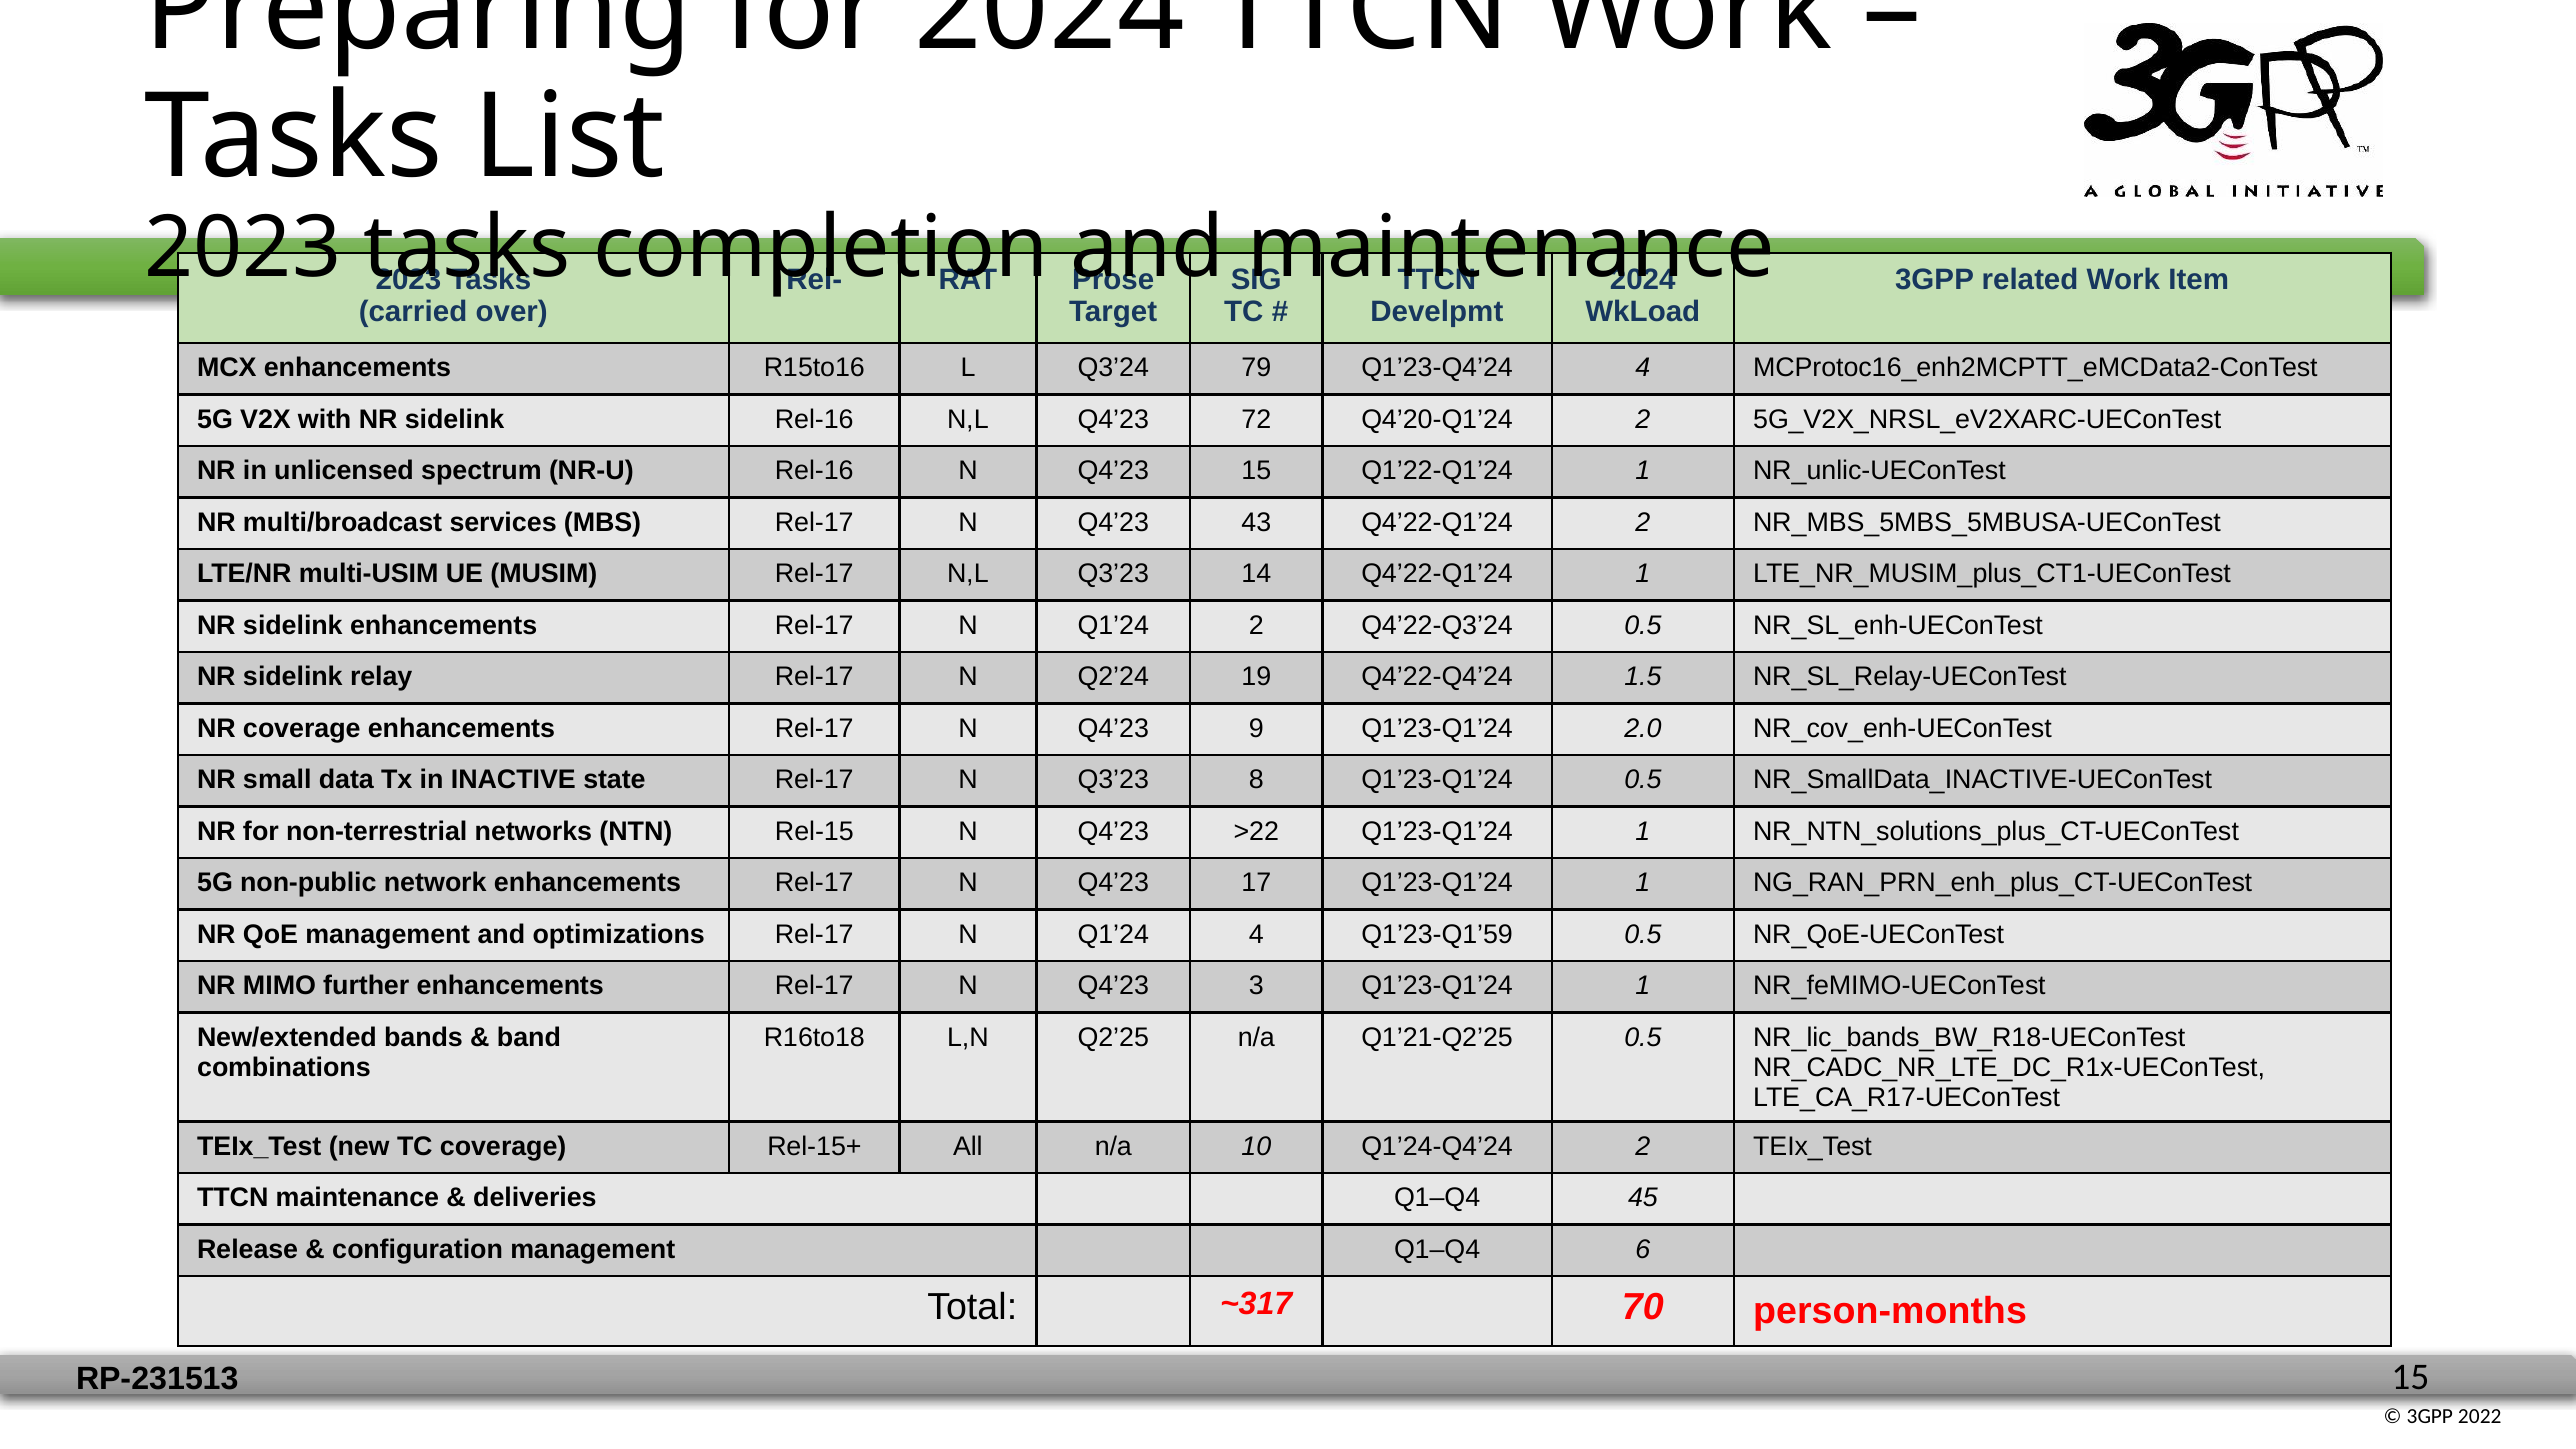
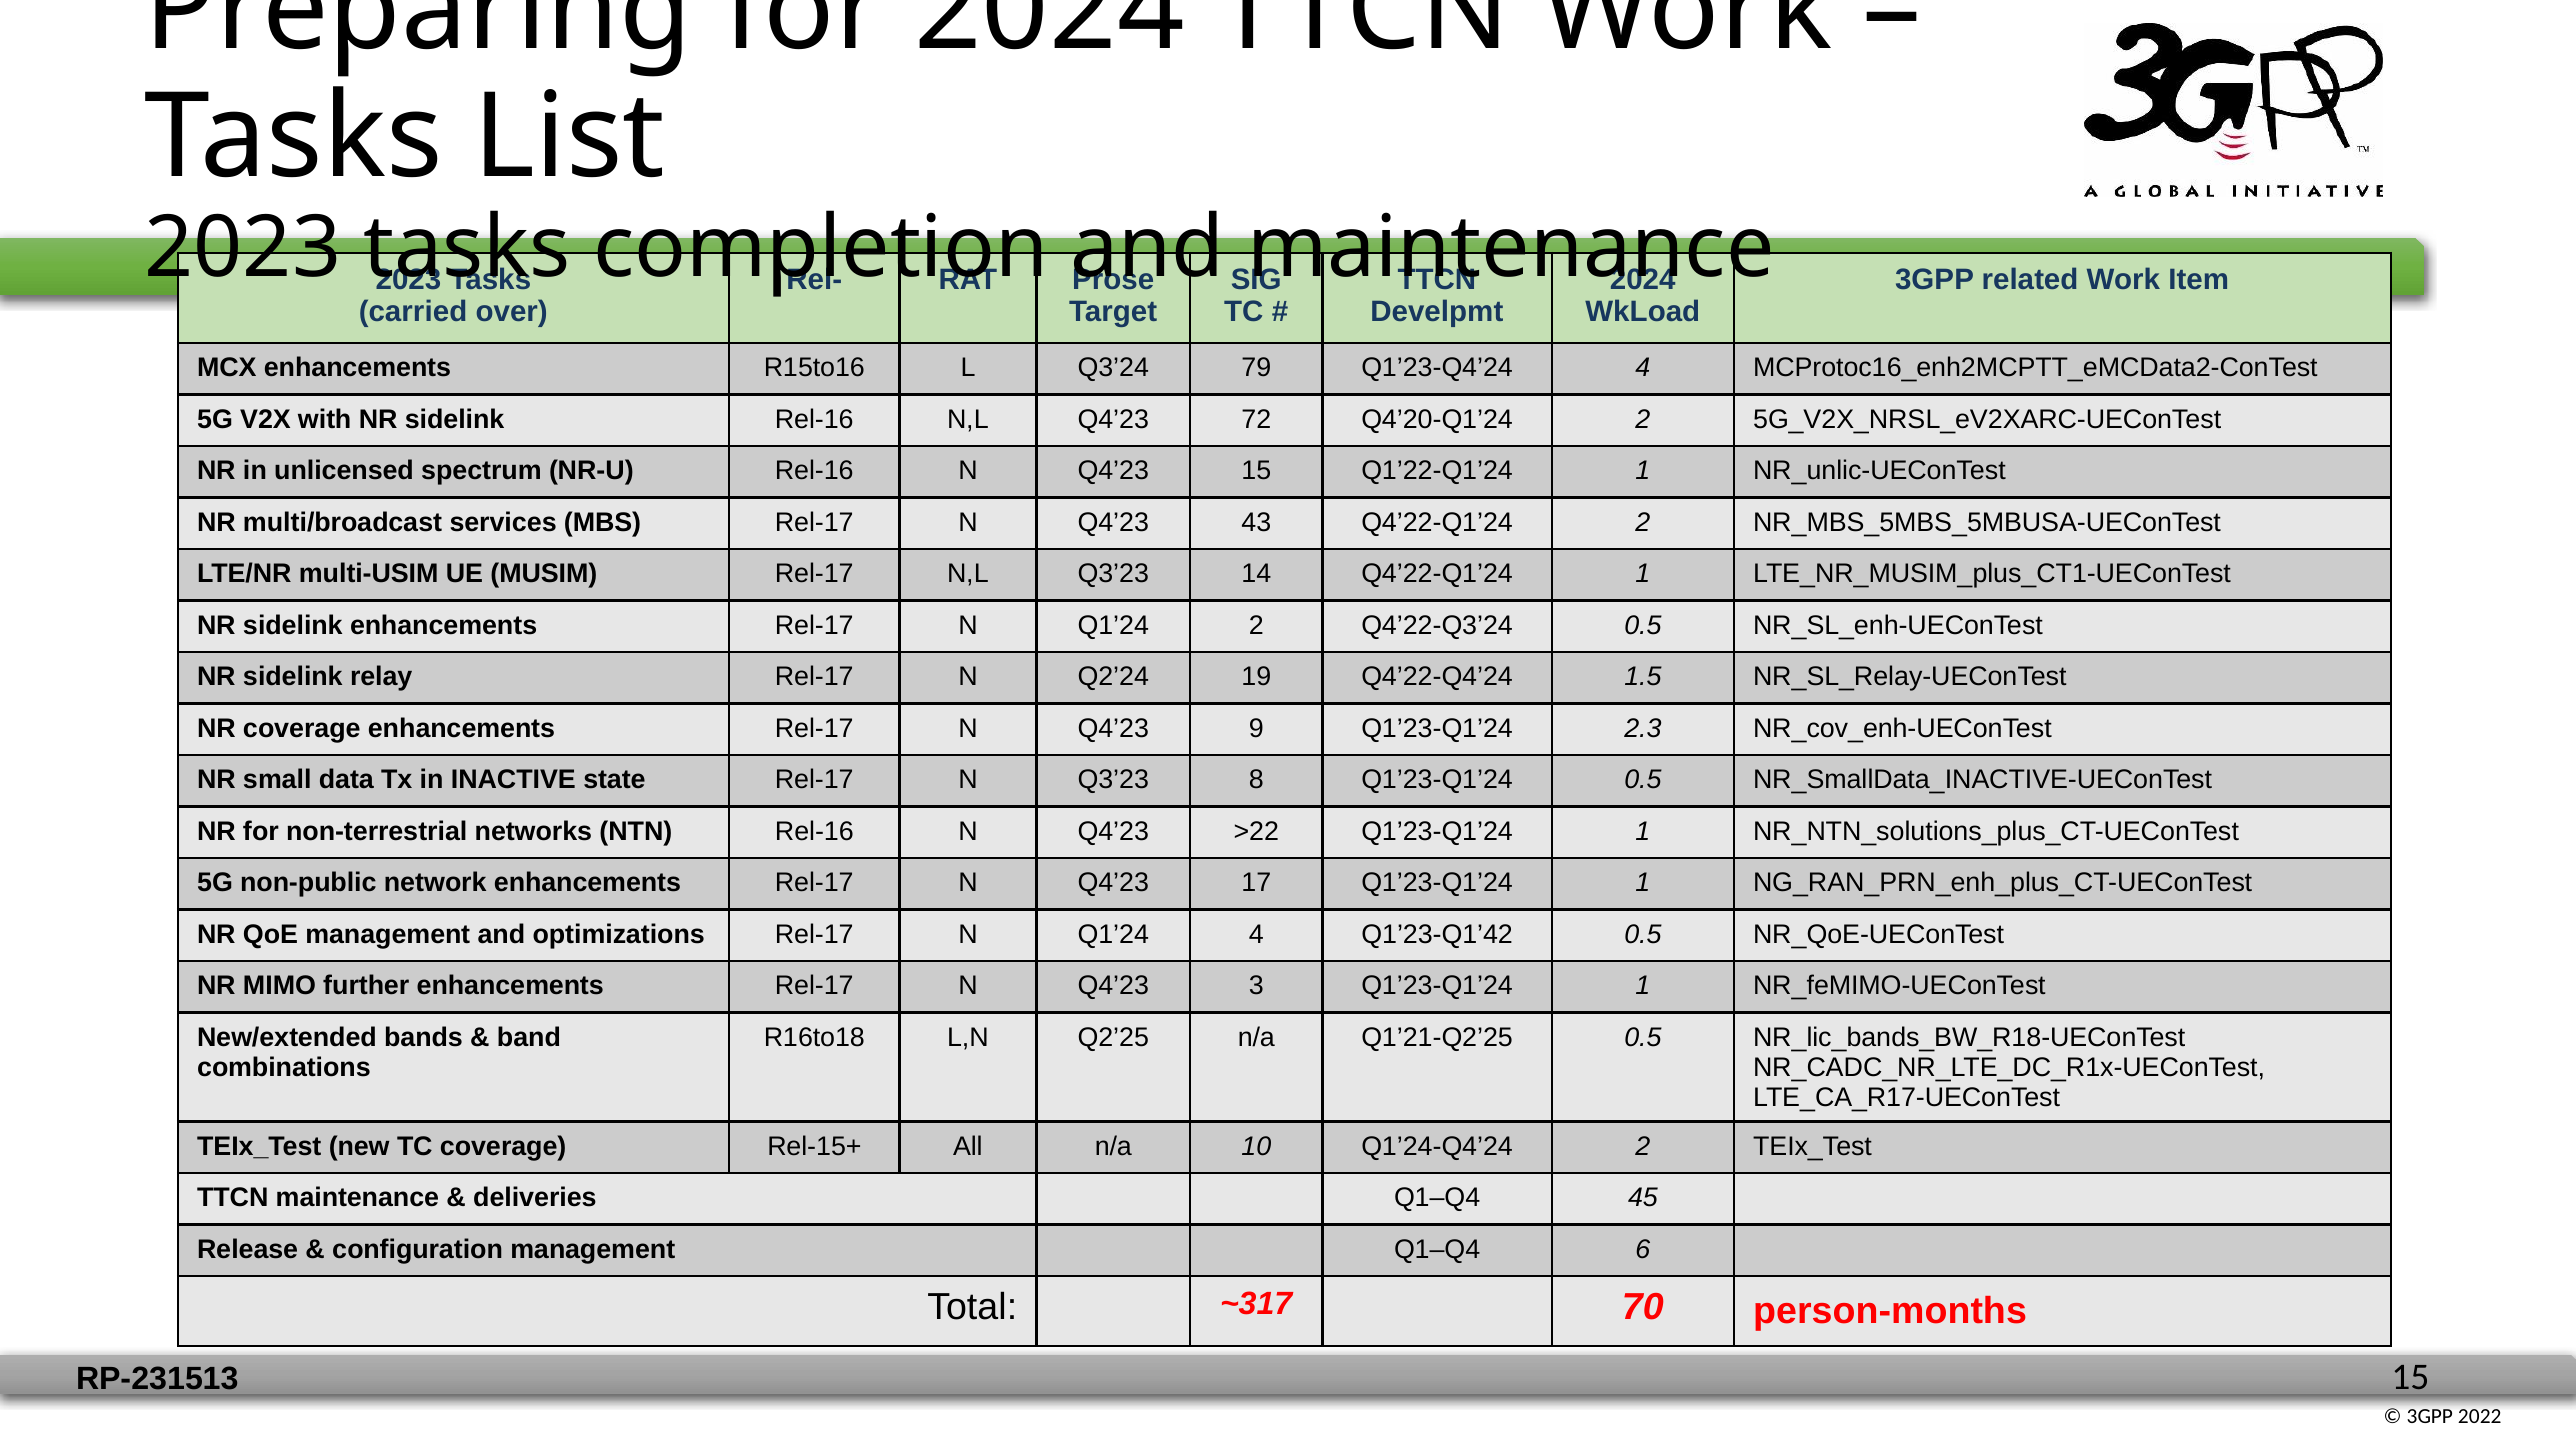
2.0: 2.0 -> 2.3 (1643, 728)
NTN Rel-15: Rel-15 -> Rel-16 (814, 831)
Q1’23-Q1’59: Q1’23-Q1’59 -> Q1’23-Q1’42 (1437, 934)
